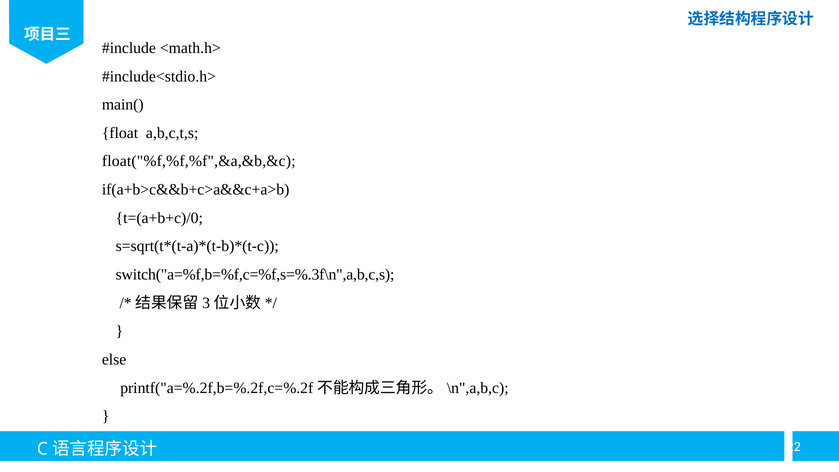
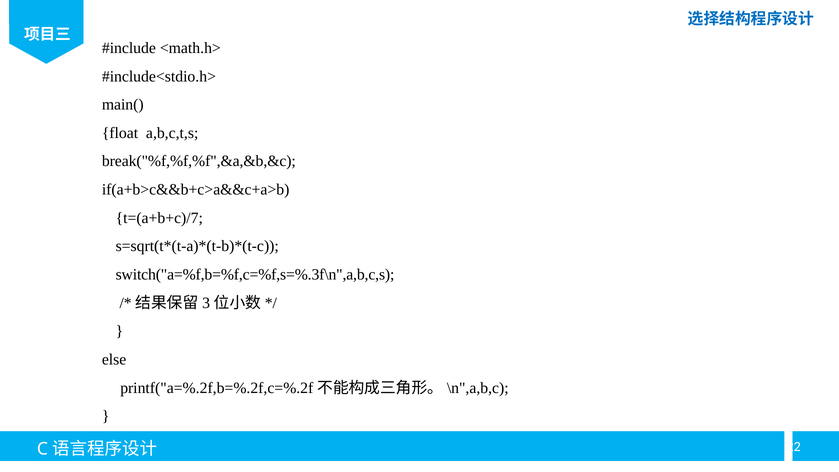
float("%f,%f,%f",&a,&b,&c: float("%f,%f,%f",&a,&b,&c -> break("%f,%f,%f",&a,&b,&c (199, 161)
t=(a+b+c)/0: t=(a+b+c)/0 -> t=(a+b+c)/7 (159, 218)
